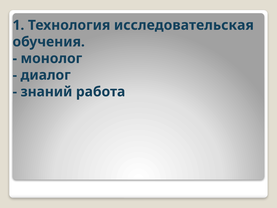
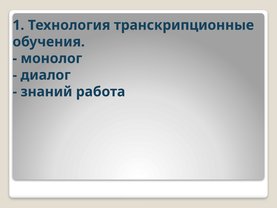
исследовательская: исследовательская -> транскрипционные (184, 25)
